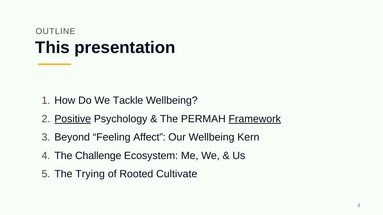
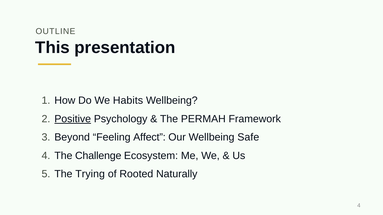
Tackle: Tackle -> Habits (128, 101)
Framework underline: present -> none (255, 119)
Kern: Kern -> Safe (248, 138)
Cultivate: Cultivate -> Naturally (177, 174)
